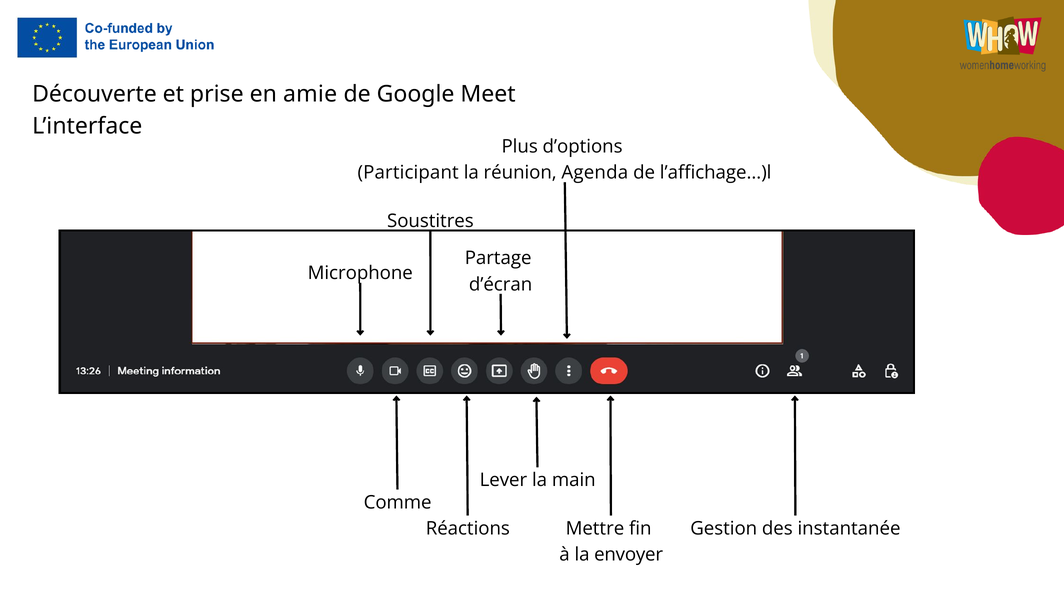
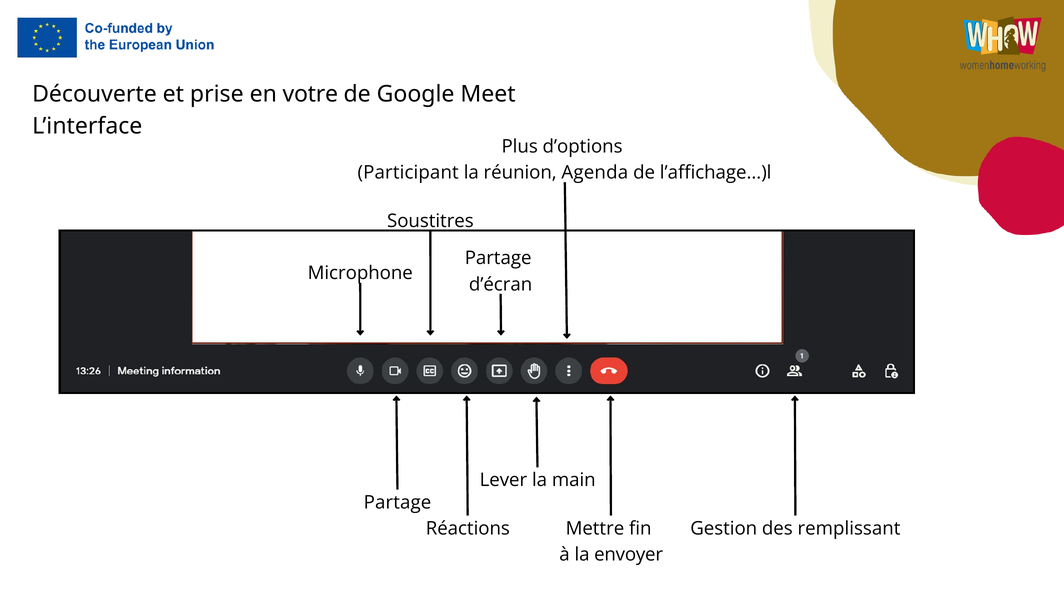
amie: amie -> votre (310, 94)
Comme: Comme -> Partage (398, 502)
instantanée: instantanée -> remplissant (849, 528)
